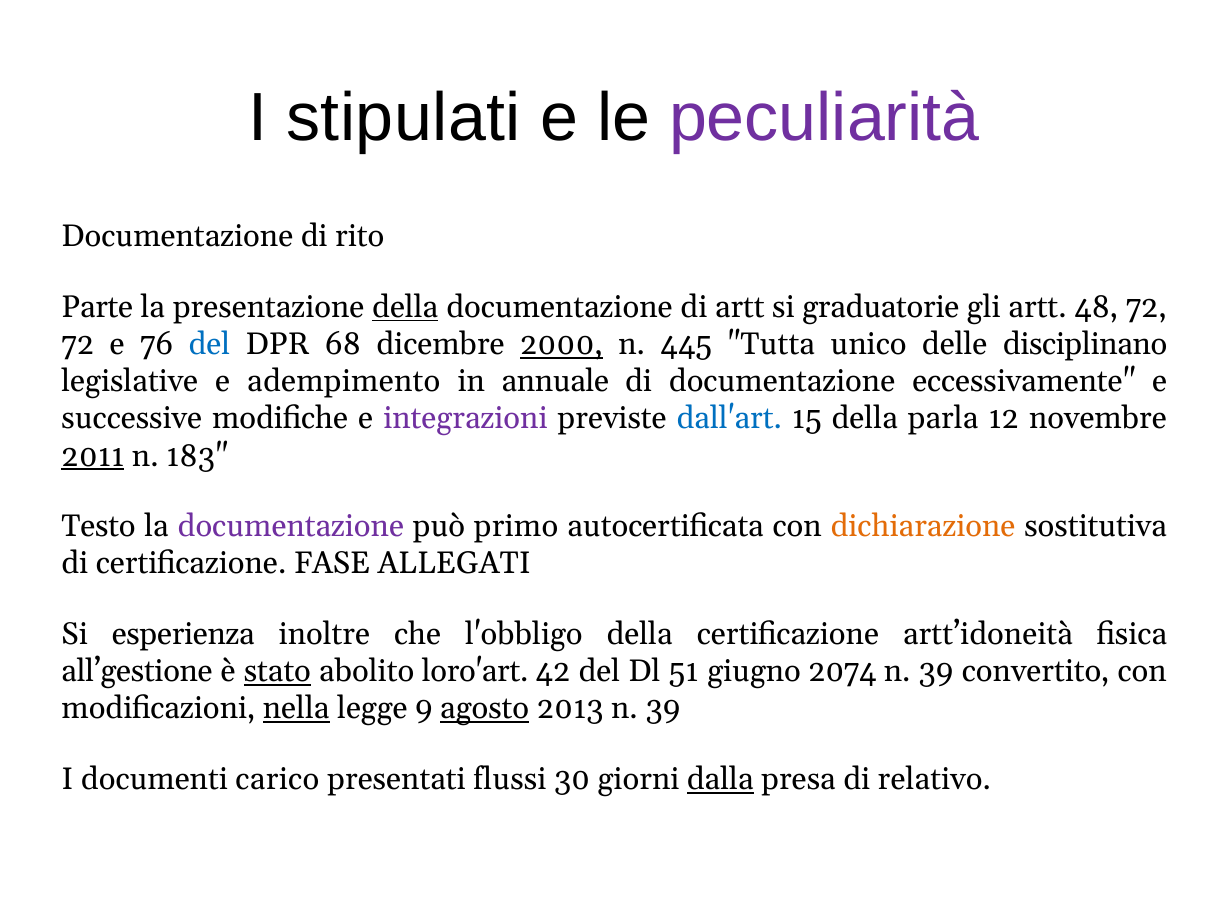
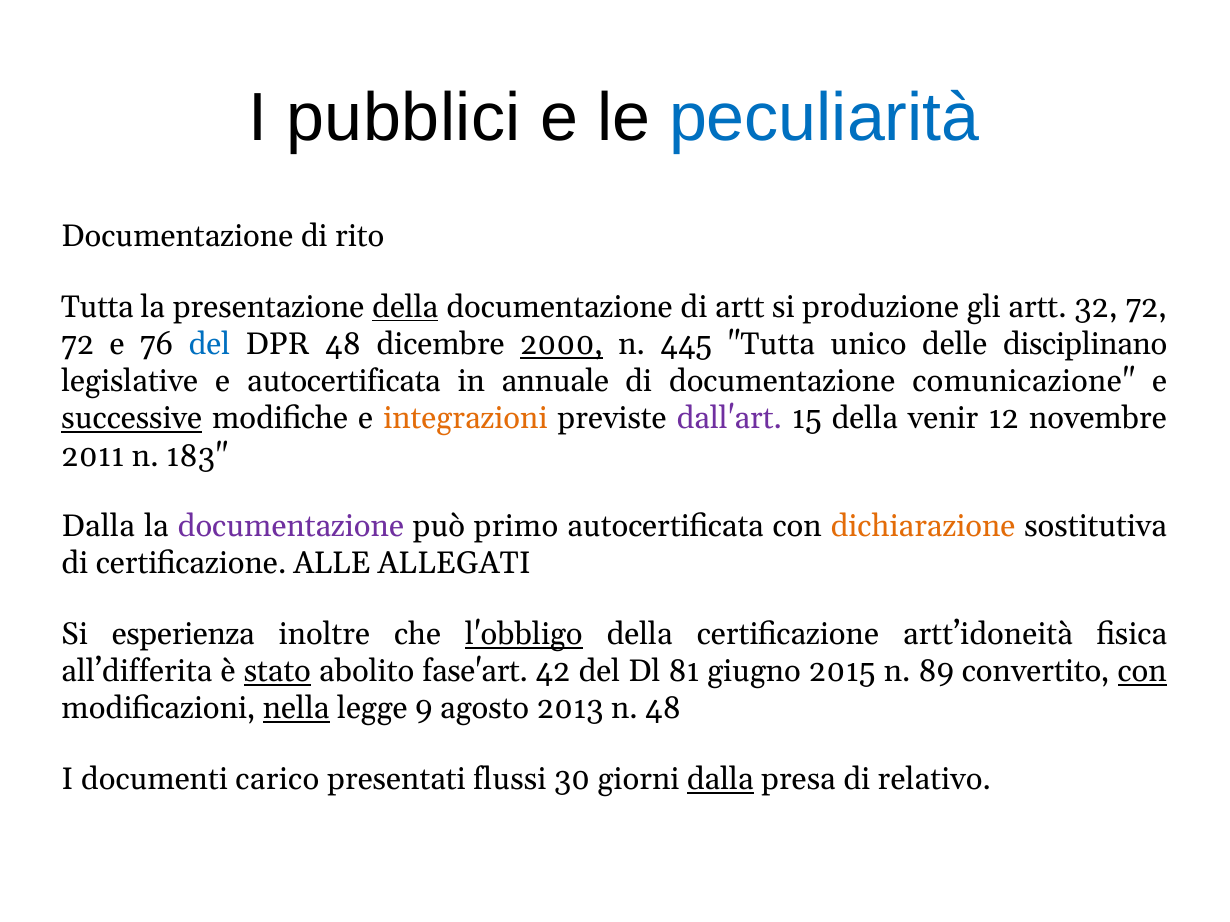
stipulati: stipulati -> pubblici (404, 118)
peculiarità colour: purple -> blue (824, 118)
Parte: Parte -> Tutta (97, 307)
graduatorie: graduatorie -> produzione (881, 307)
48: 48 -> 32 (1096, 307)
DPR 68: 68 -> 48 (343, 344)
e adempimento: adempimento -> autocertificata (344, 382)
eccessivamente: eccessivamente -> comunicazione (1024, 382)
successive underline: none -> present (132, 419)
integrazioni colour: purple -> orange (465, 419)
dall'art colour: blue -> purple (729, 419)
parla: parla -> venir (943, 419)
2011 underline: present -> none (93, 456)
Testo: Testo -> Dalla (98, 527)
FASE: FASE -> ALLE (332, 564)
l'obbligo underline: none -> present (524, 635)
all’gestione: all’gestione -> all’differita (137, 672)
loro'art: loro'art -> fase'art (475, 672)
51: 51 -> 81 (684, 672)
2074: 2074 -> 2015 (842, 672)
39: 39 -> 89 (936, 672)
con underline: none -> present (1142, 672)
agosto underline: present -> none (485, 709)
2013 n 39: 39 -> 48 (663, 709)
